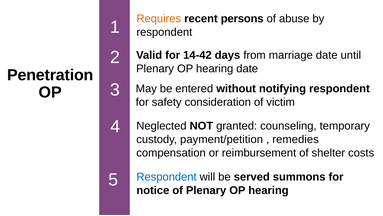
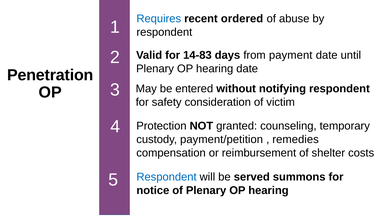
Requires colour: orange -> blue (159, 19)
persons: persons -> ordered (242, 19)
14-42: 14-42 -> 14-83 (197, 55)
marriage: marriage -> payment (291, 55)
Neglected: Neglected -> Protection (161, 126)
